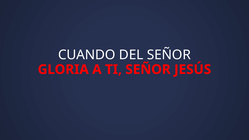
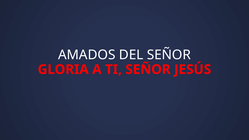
CUANDO: CUANDO -> AMADOS (87, 55)
